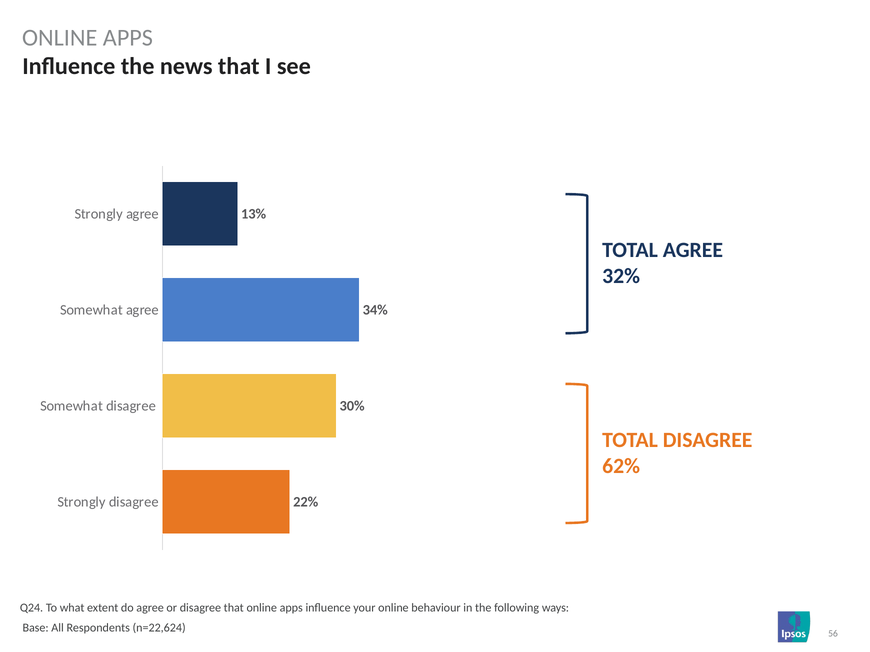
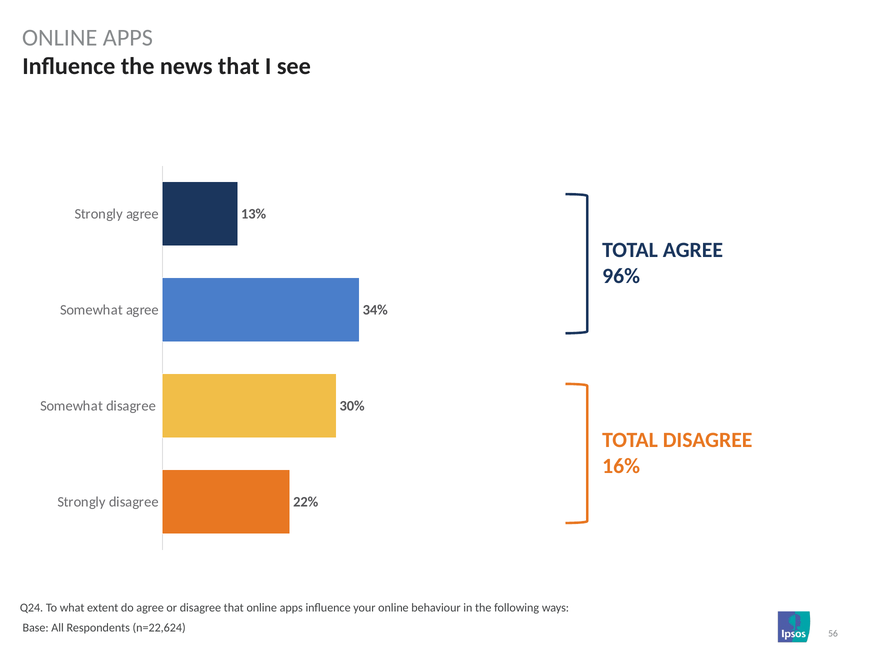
32%: 32% -> 96% (621, 276)
62%: 62% -> 16% (621, 466)
